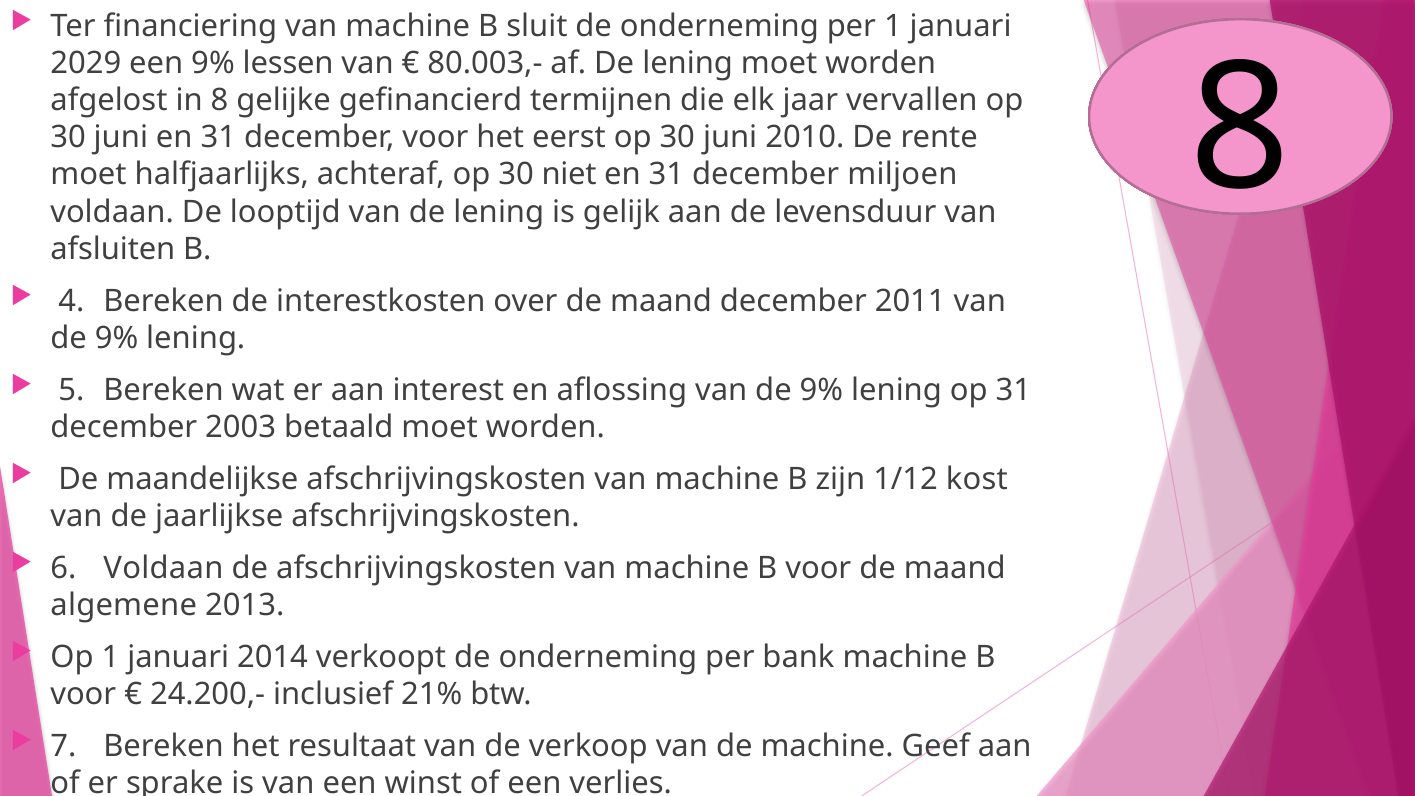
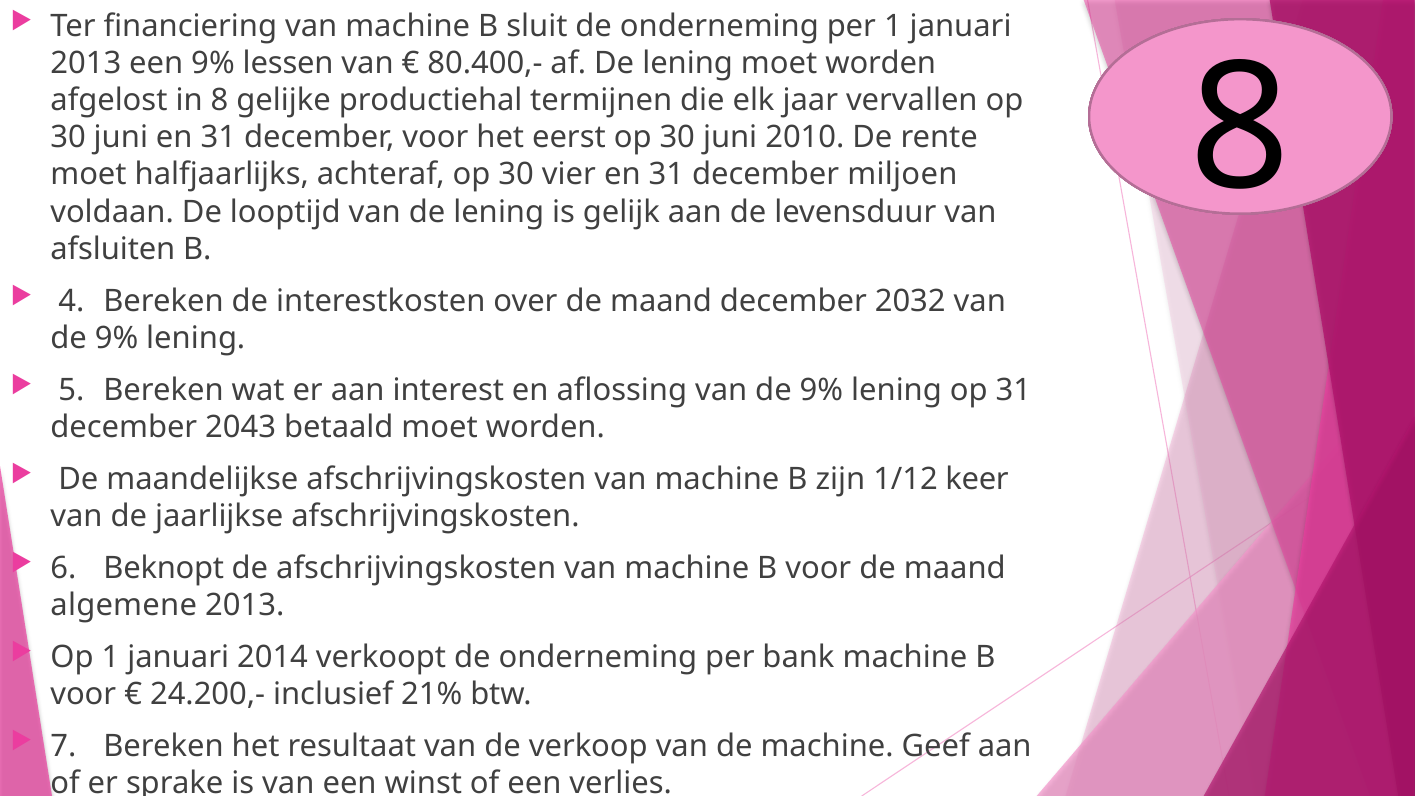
2029: 2029 -> 2013 (86, 63)
80.003,-: 80.003,- -> 80.400,- (485, 63)
gefinancierd: gefinancierd -> productiehal (431, 100)
niet: niet -> vier (569, 175)
2011: 2011 -> 2032 (910, 301)
2003: 2003 -> 2043 (241, 427)
kost: kost -> keer (977, 479)
6 Voldaan: Voldaan -> Beknopt (164, 568)
